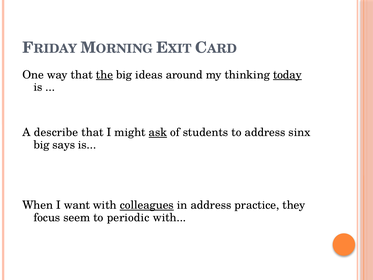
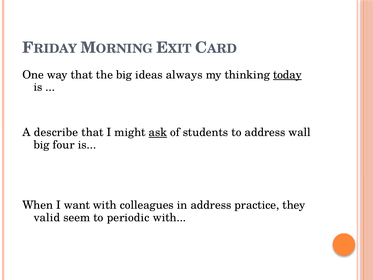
the underline: present -> none (104, 75)
around: around -> always (184, 75)
sinx: sinx -> wall (300, 132)
says: says -> four (64, 145)
colleagues underline: present -> none (147, 205)
focus: focus -> valid (47, 217)
